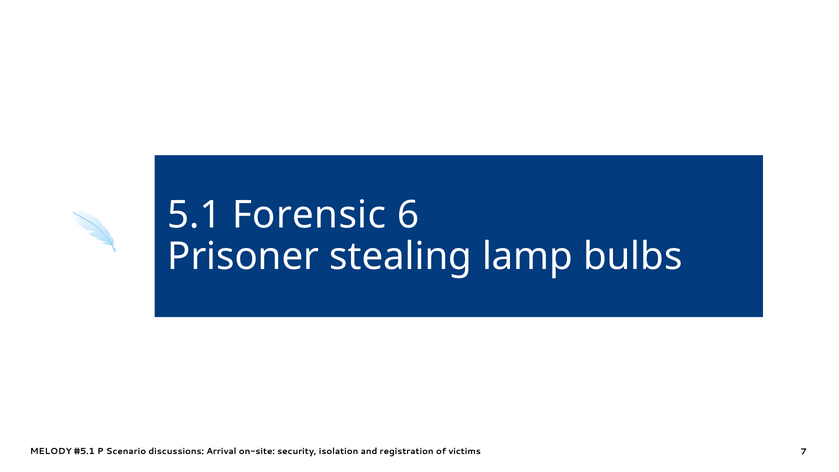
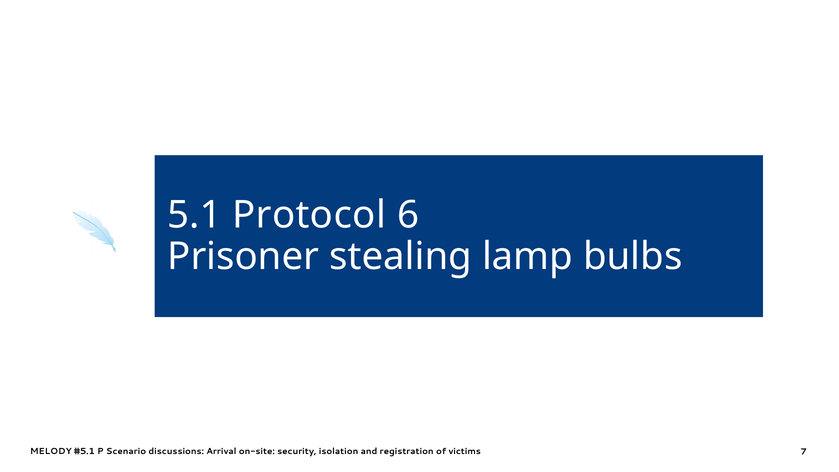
Forensic: Forensic -> Protocol (309, 215)
